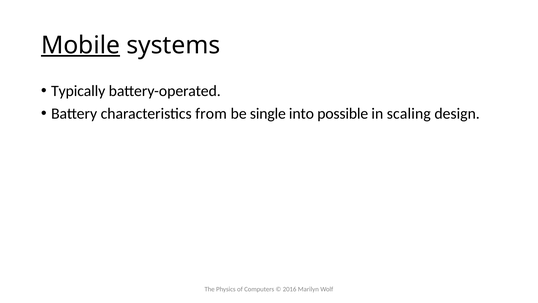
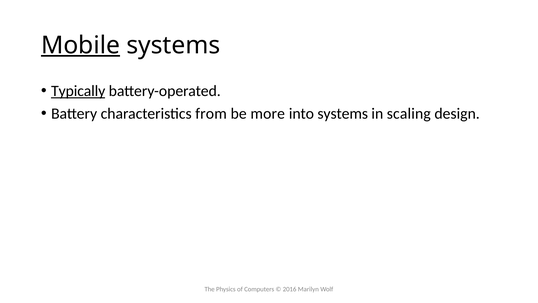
Typically underline: none -> present (78, 91)
single: single -> more (268, 114)
into possible: possible -> systems (343, 114)
